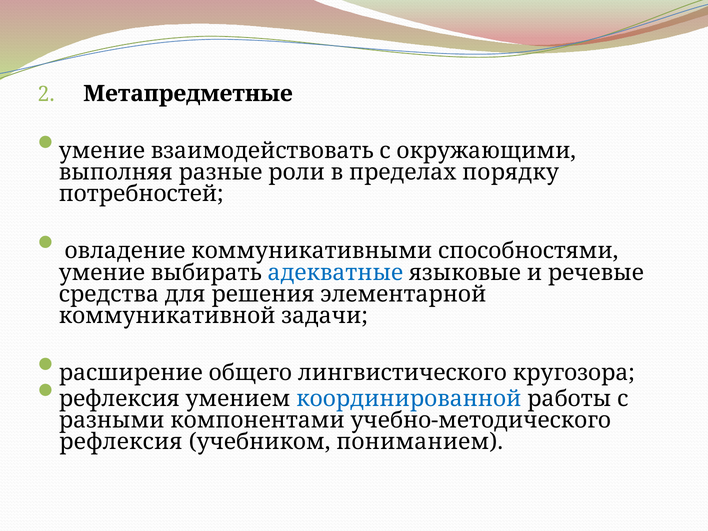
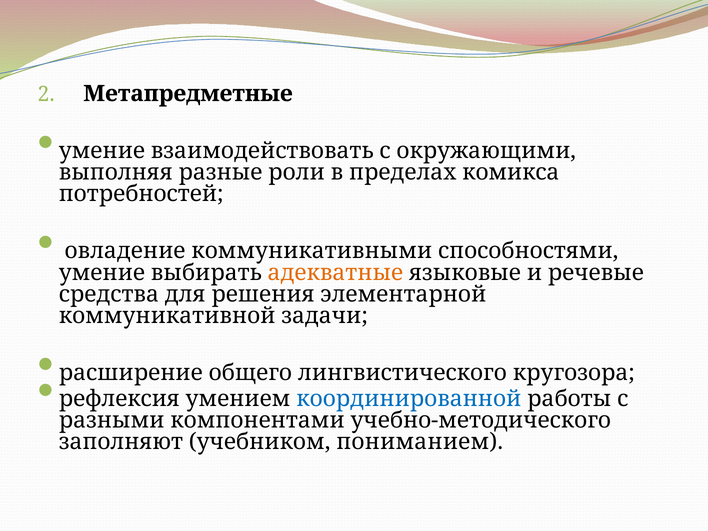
порядку: порядку -> комикса (511, 172)
адекватные colour: blue -> orange (335, 273)
рефлексия: рефлексия -> заполняют (121, 442)
